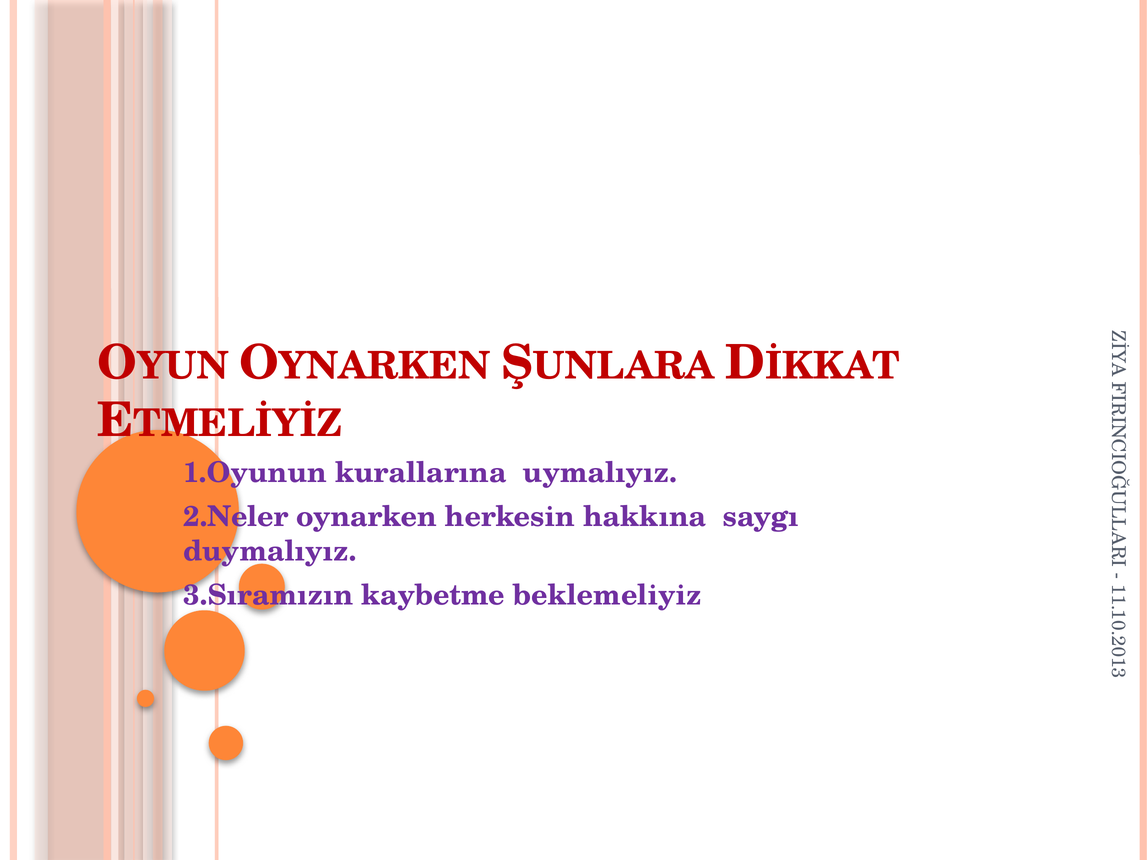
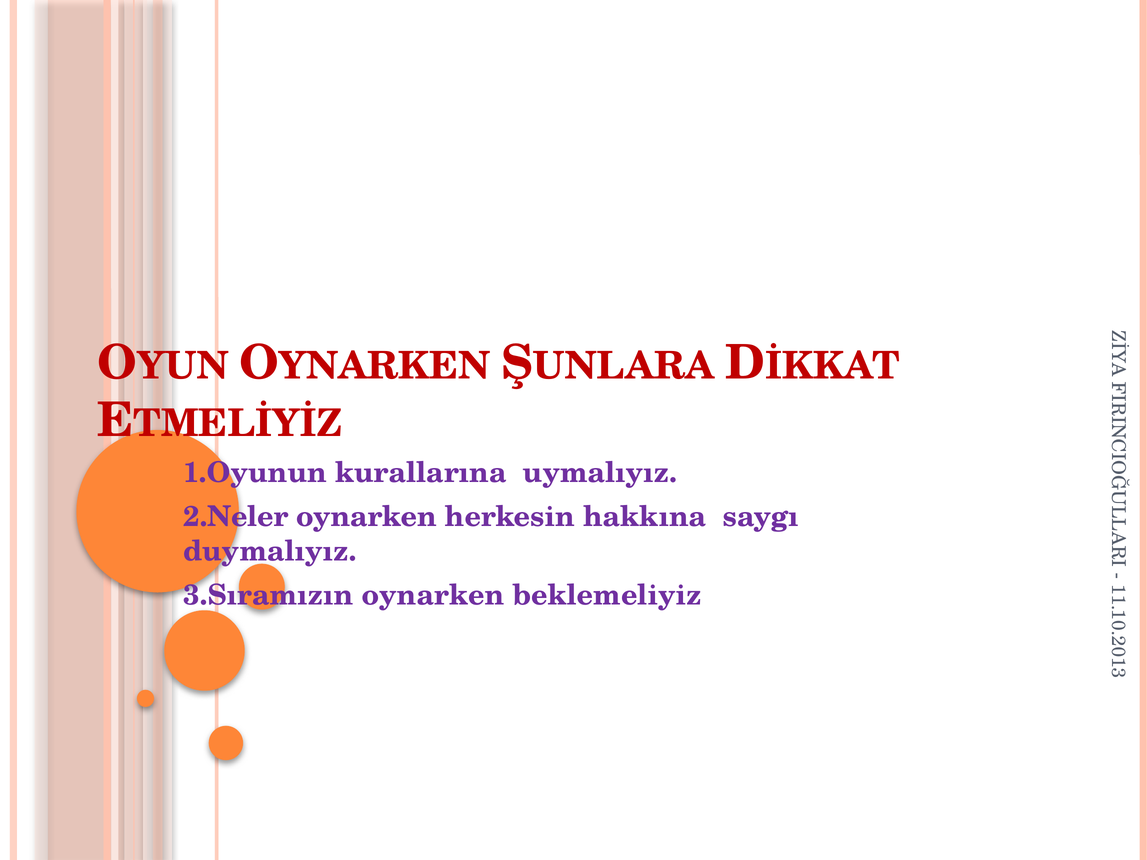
3.Sıramızın kaybetme: kaybetme -> oynarken (433, 595)
